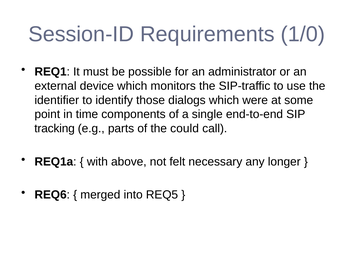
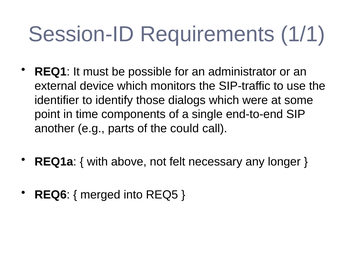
1/0: 1/0 -> 1/1 (303, 34)
tracking: tracking -> another (55, 128)
